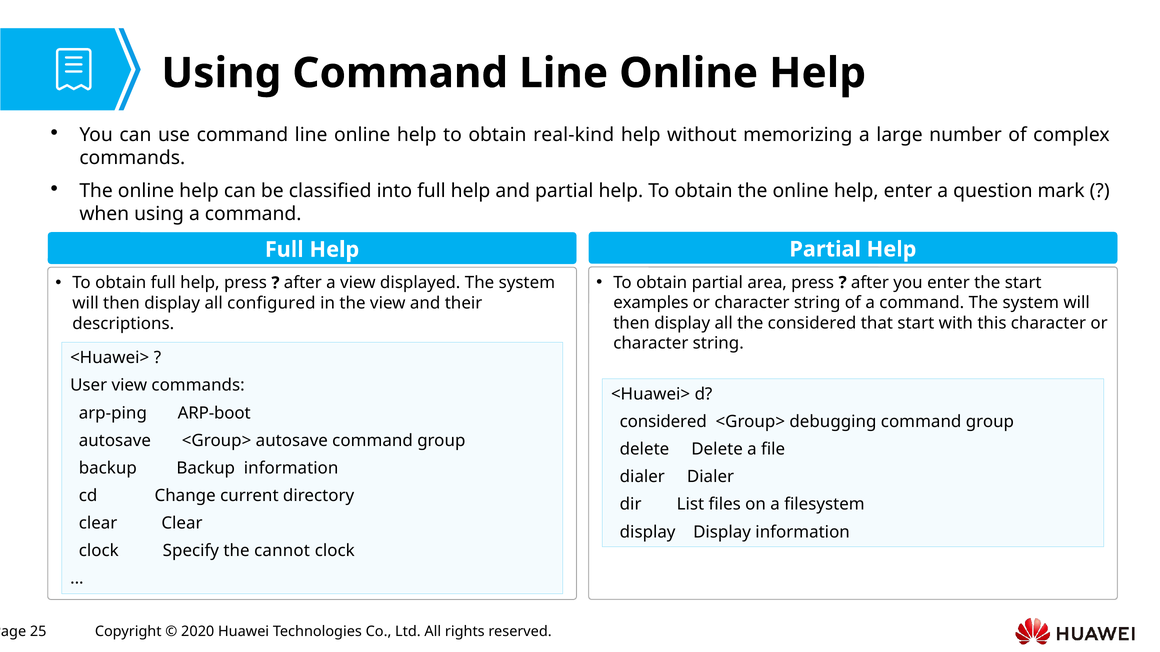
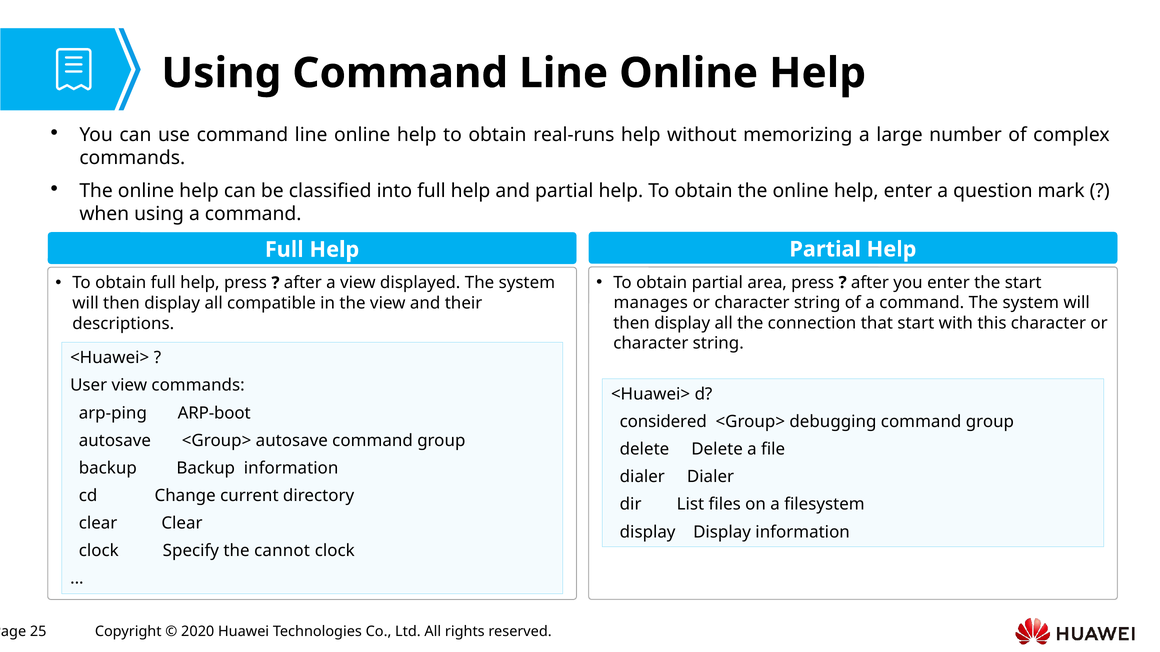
real-kind: real-kind -> real-runs (574, 135)
examples: examples -> manages (651, 303)
configured: configured -> compatible (271, 303)
the considered: considered -> connection (812, 323)
